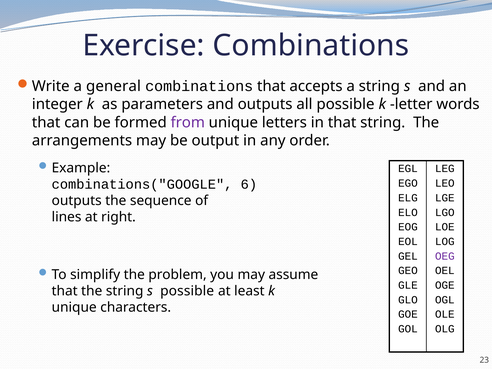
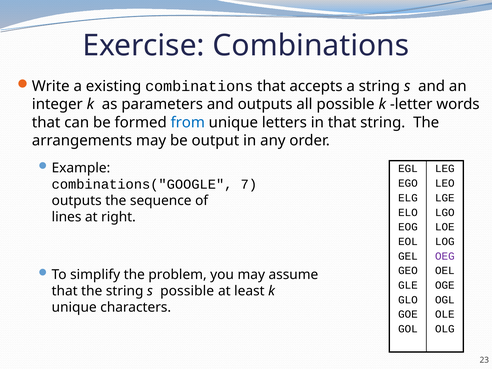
general: general -> existing (114, 86)
from colour: purple -> blue (188, 122)
6: 6 -> 7 (249, 184)
